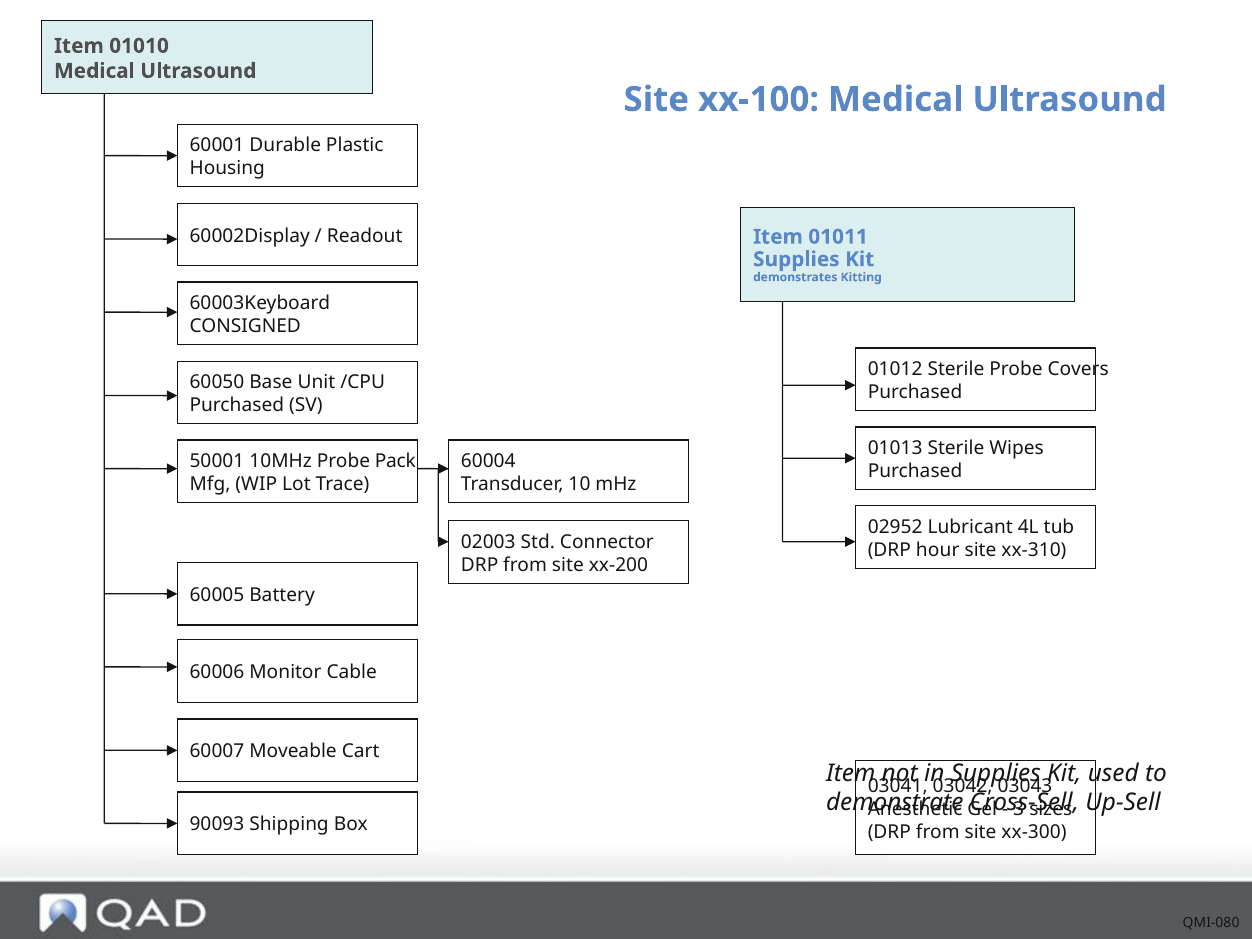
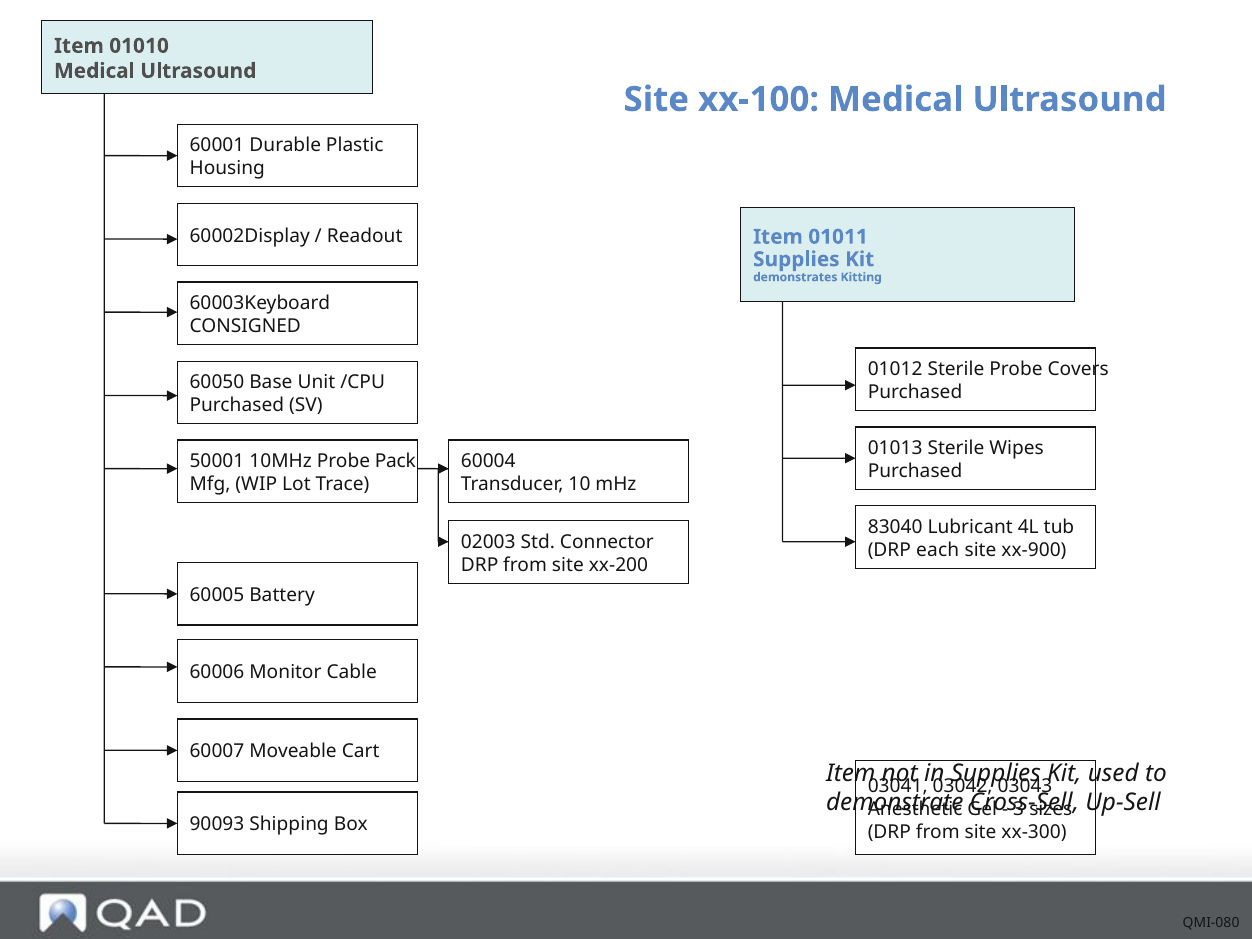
02952: 02952 -> 83040 (895, 527)
hour: hour -> each (938, 550)
xx-310: xx-310 -> xx-900 (1034, 550)
